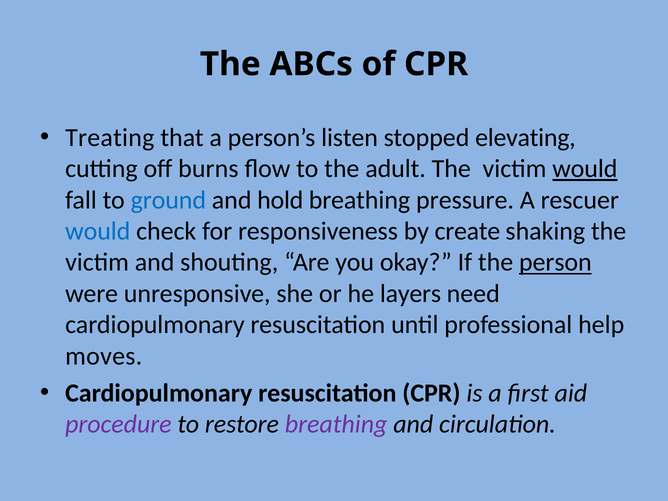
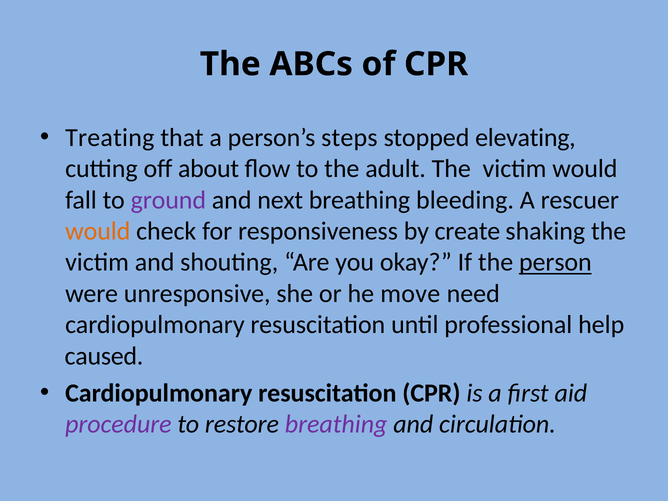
listen: listen -> steps (349, 138)
burns: burns -> about (209, 169)
would underline: present -> none (585, 169)
ground colour: blue -> purple (168, 200)
hold: hold -> next (280, 200)
pressure: pressure -> bleeding (465, 200)
would colour: blue -> orange (98, 231)
layers: layers -> move (410, 294)
moves: moves -> caused (104, 356)
